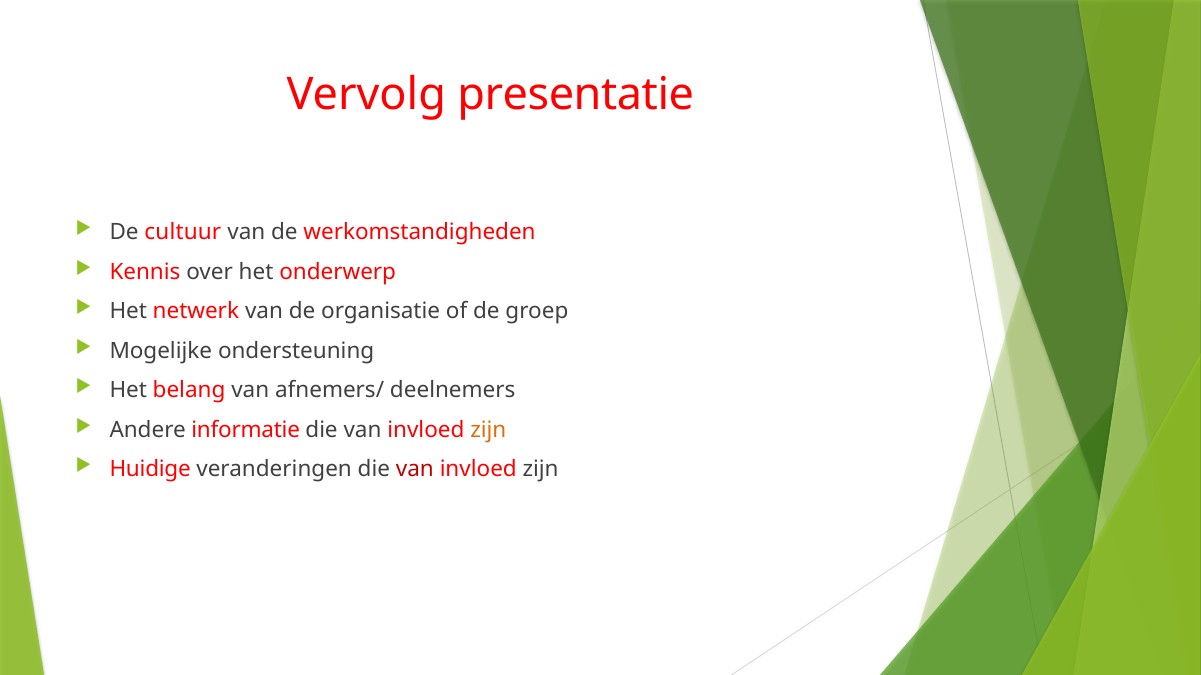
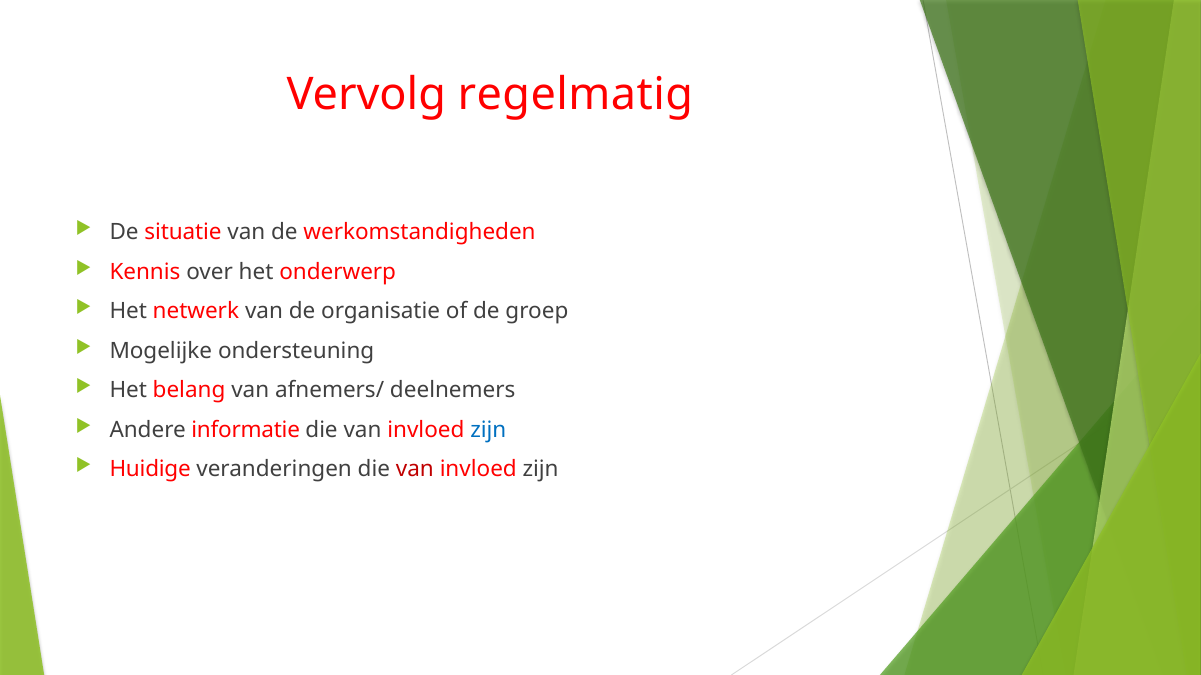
presentatie: presentatie -> regelmatig (575, 95)
cultuur: cultuur -> situatie (183, 232)
zijn colour: orange -> blue (488, 430)
